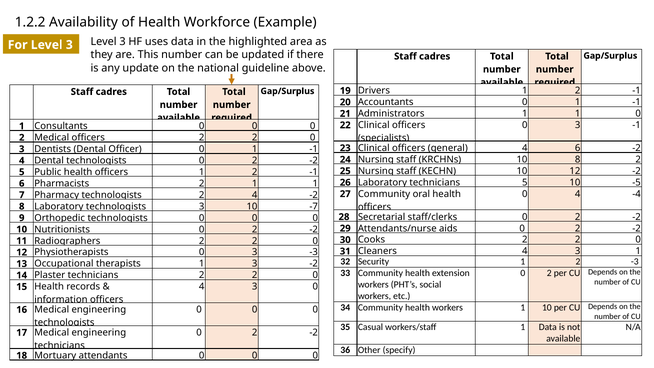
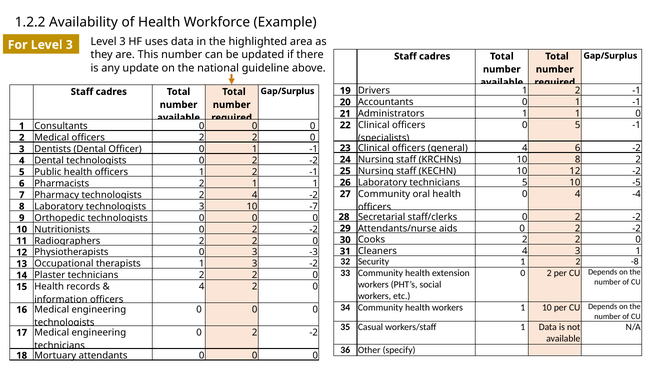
3: 3 -> 5 (578, 125)
2 -3: -3 -> -8 (635, 262)
3: 3 -> 2 (255, 287)
